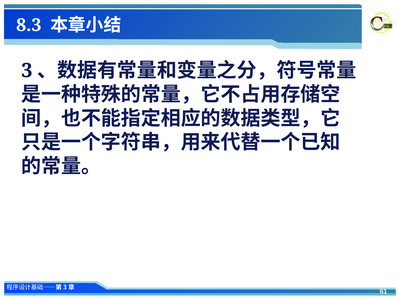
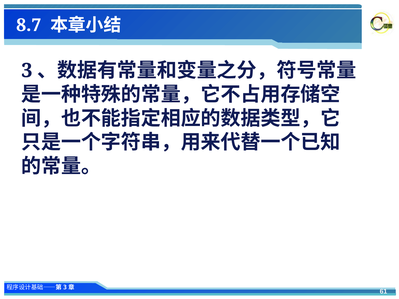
8.3: 8.3 -> 8.7 (29, 25)
